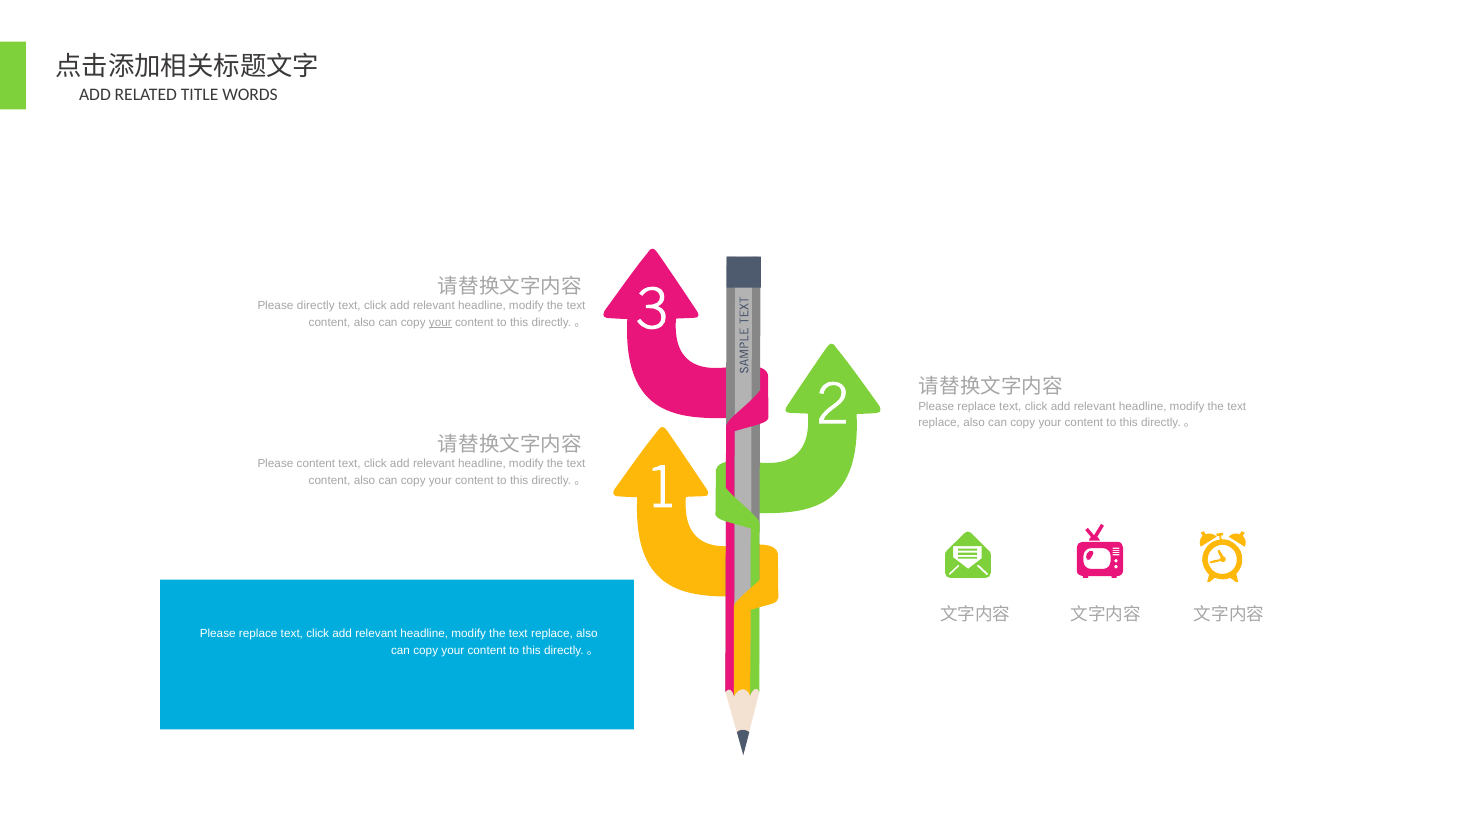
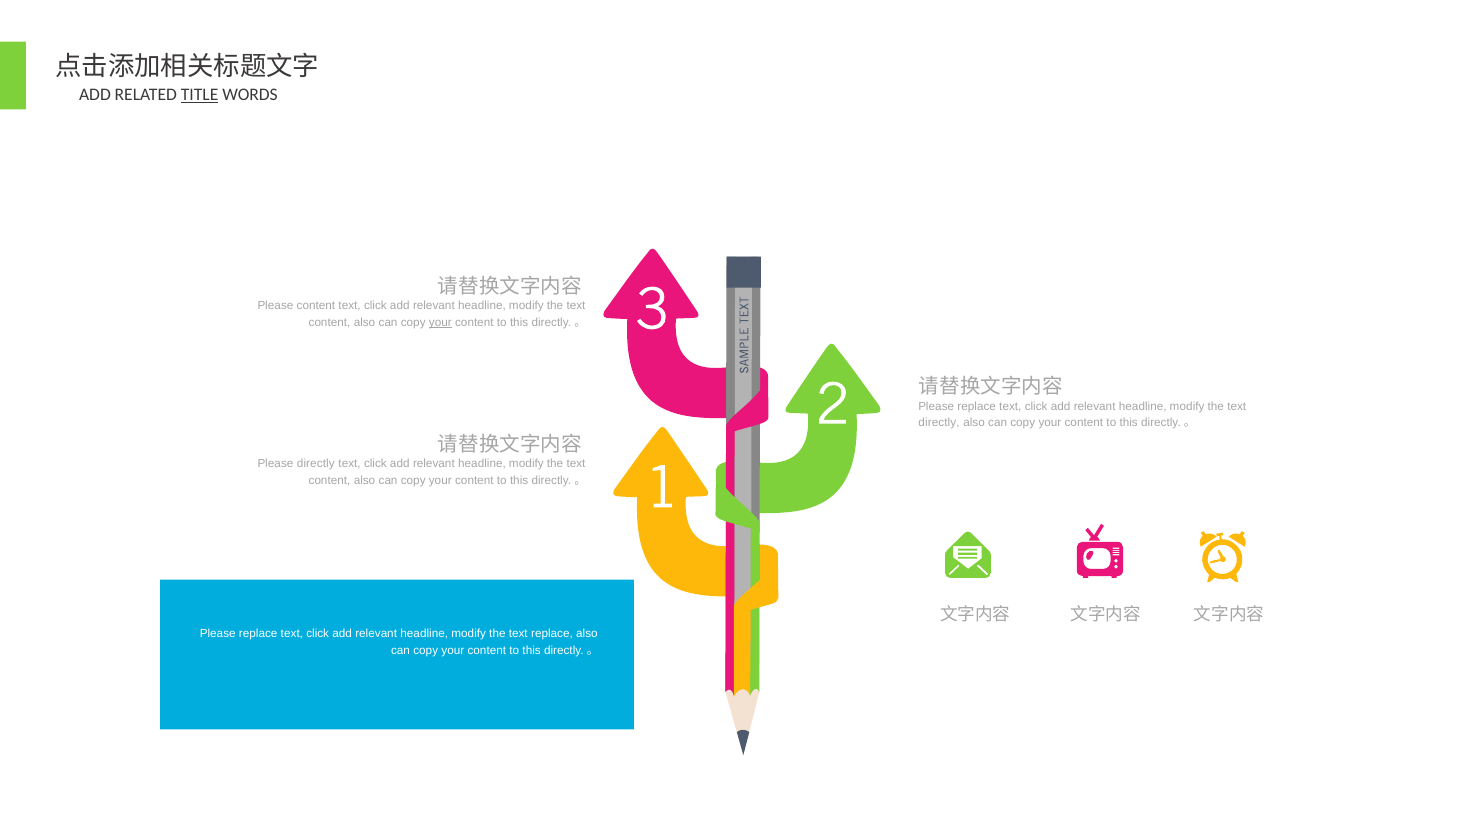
TITLE underline: none -> present (200, 94)
Please directly: directly -> content (316, 306)
replace: replace -> directly (939, 423)
Please content: content -> directly (316, 464)
